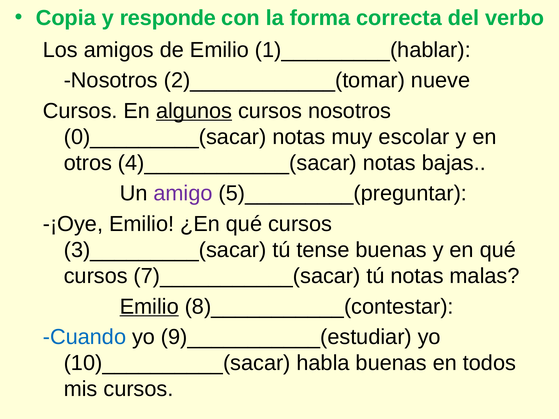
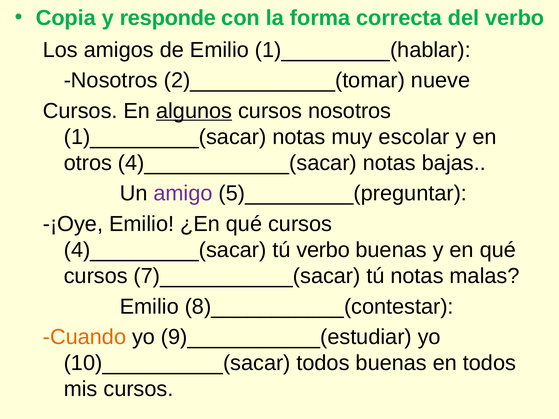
0)_________(sacar: 0)_________(sacar -> 1)_________(sacar (165, 137)
3)_________(sacar: 3)_________(sacar -> 4)_________(sacar (165, 250)
tú tense: tense -> verbo (323, 250)
Emilio underline: present -> none (149, 307)
Cuando colour: blue -> orange (84, 337)
10)__________(sacar habla: habla -> todos (323, 363)
